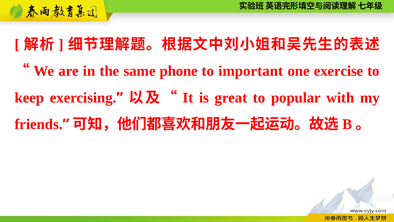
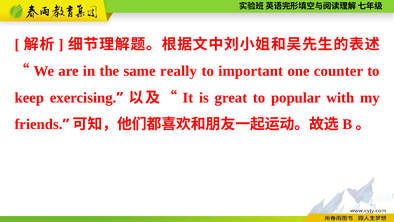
phone: phone -> really (179, 71)
exercise: exercise -> counter (339, 71)
